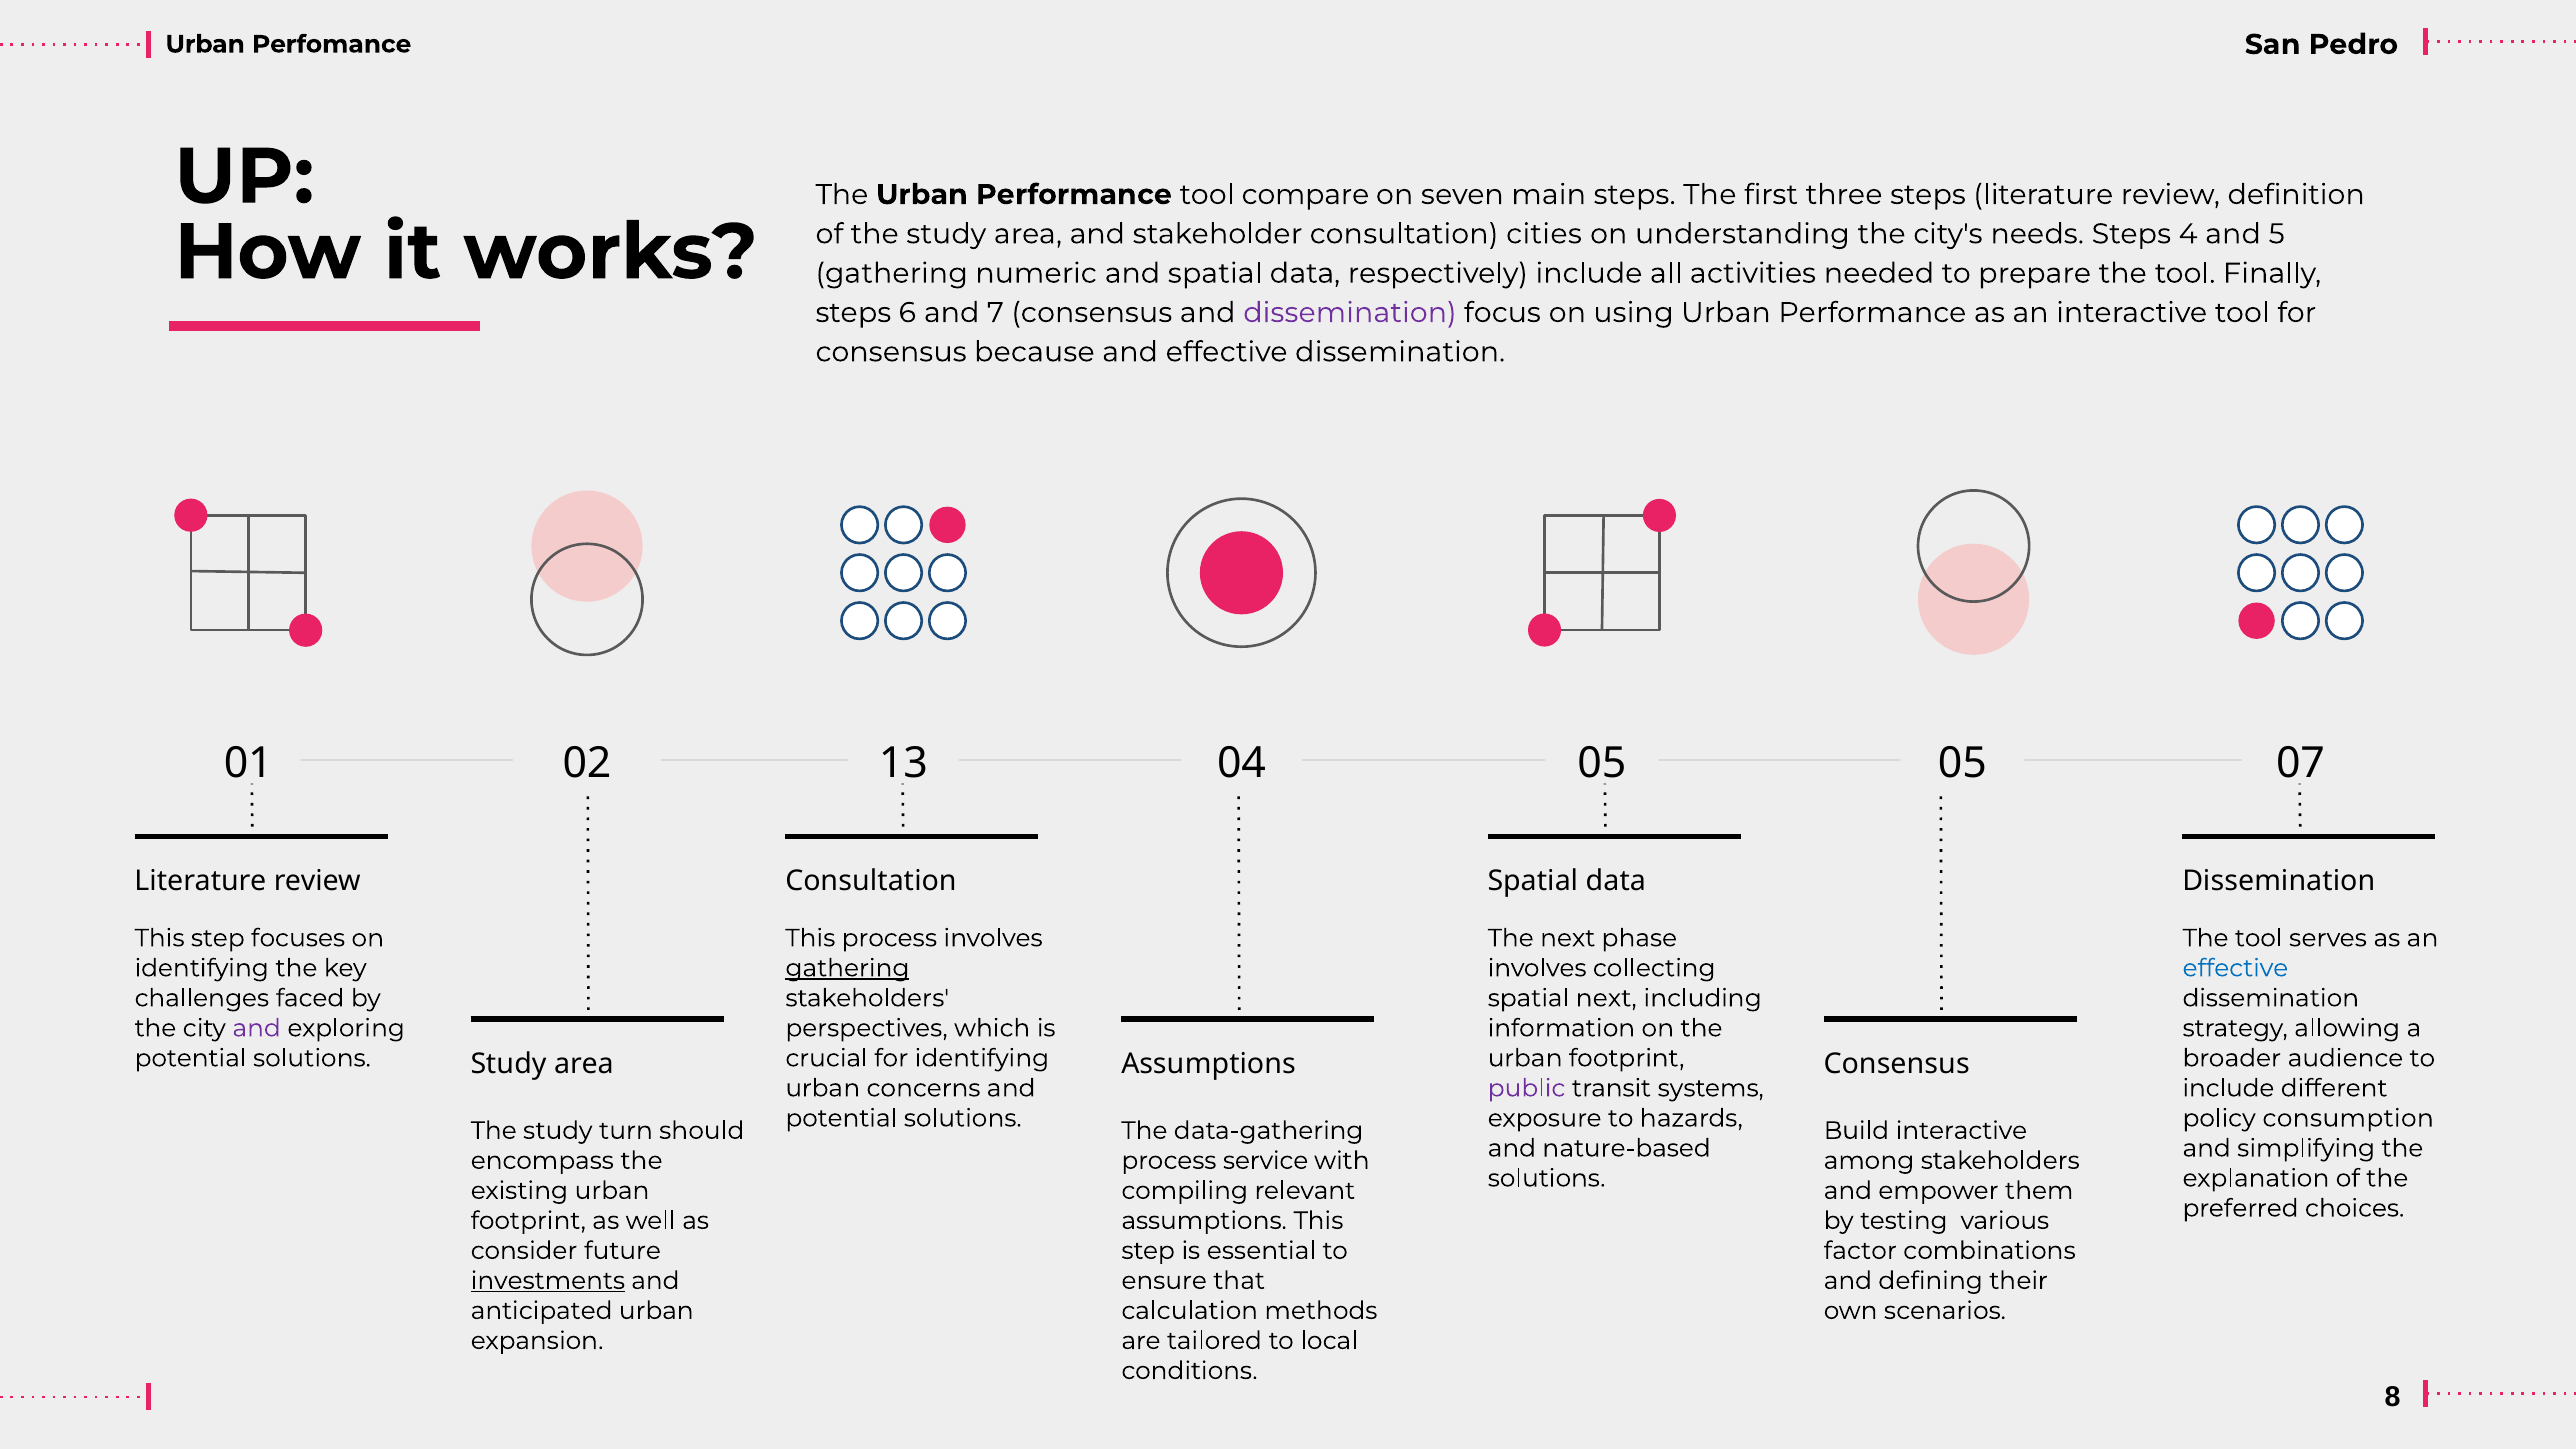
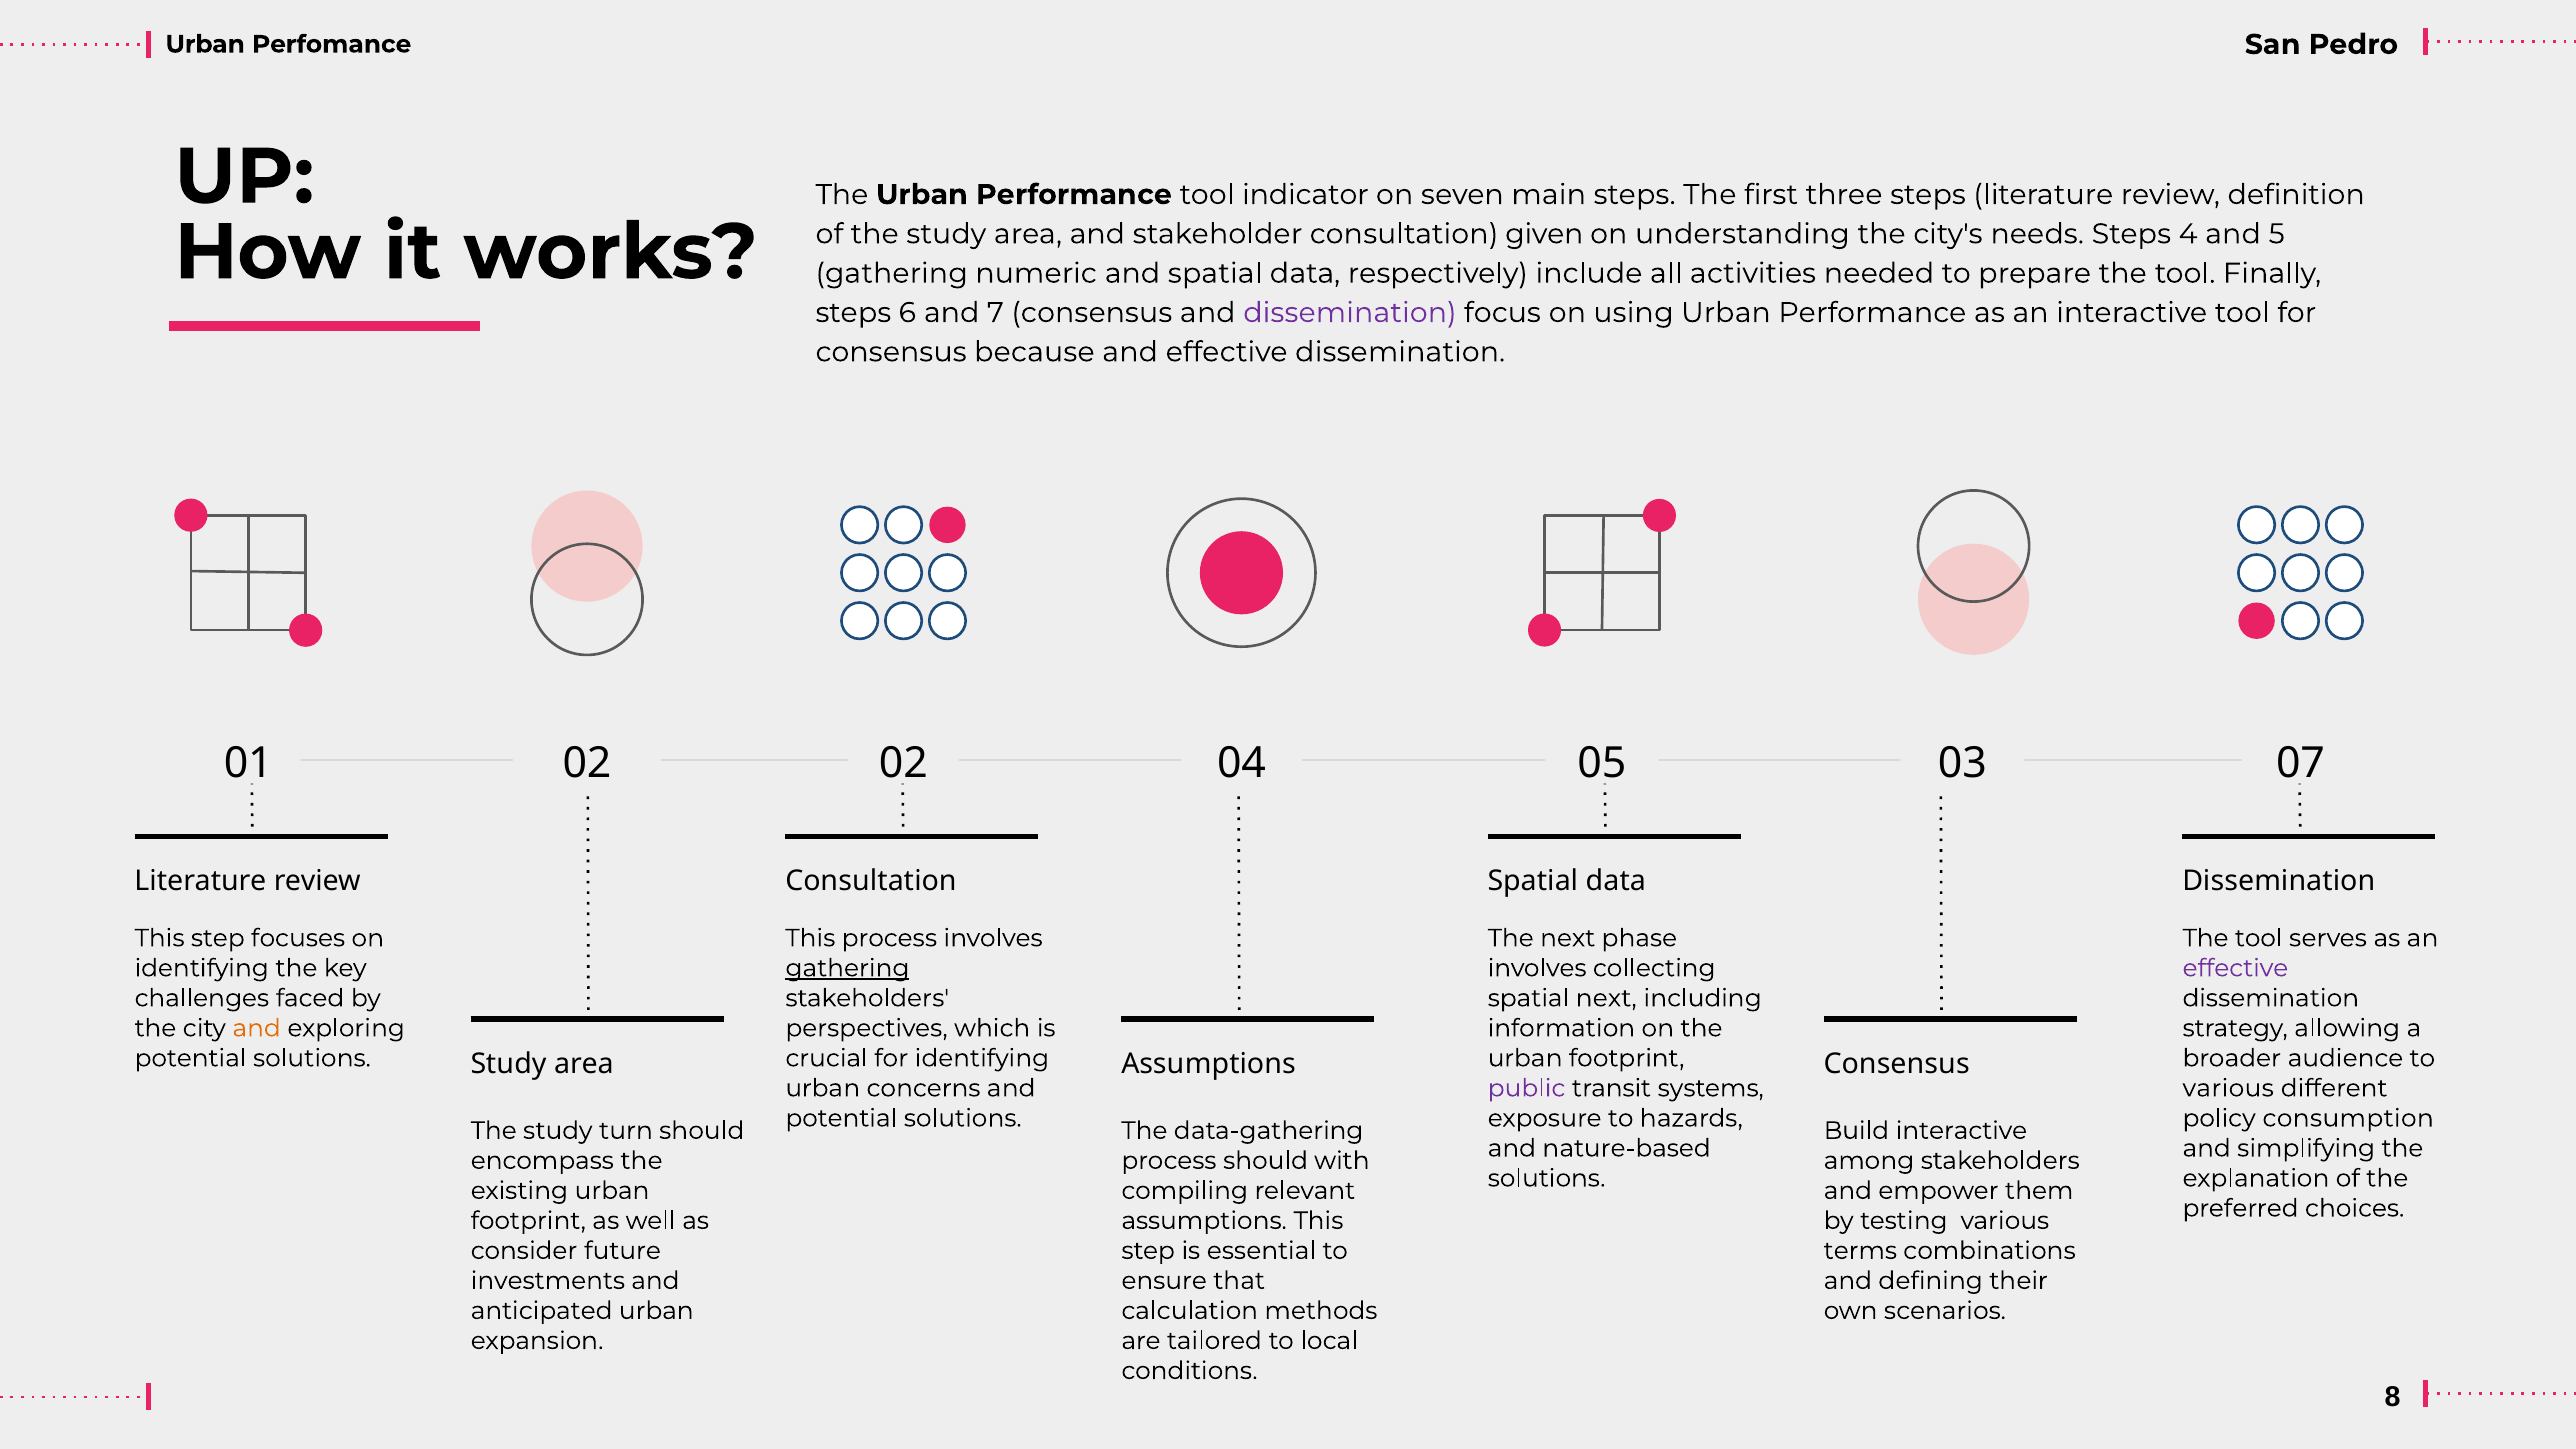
compare: compare -> indicator (1305, 195)
cities: cities -> given (1544, 234)
02 13: 13 -> 02 (903, 763)
04 05: 05 -> 03 (1962, 763)
effective colour: blue -> purple (2235, 968)
and colour: purple -> orange (257, 1028)
include: include -> various (2228, 1088)
process service: service -> should (1266, 1161)
factor: factor -> terms (1860, 1251)
investments underline: present -> none (548, 1281)
